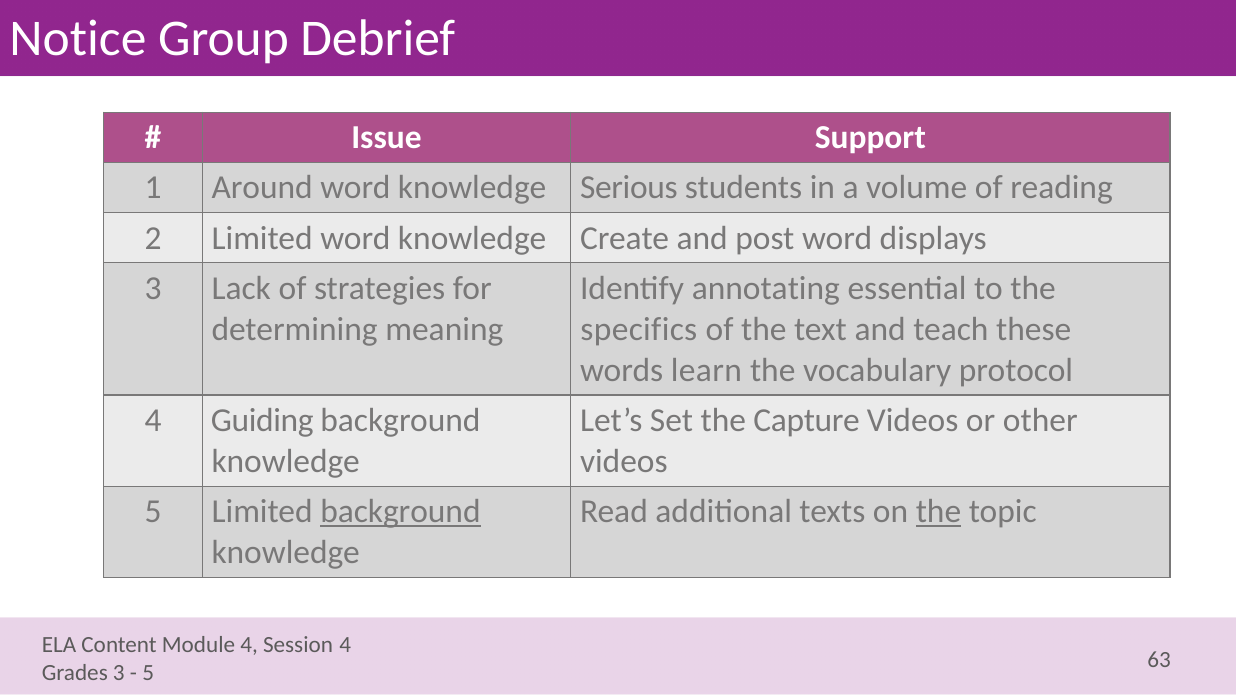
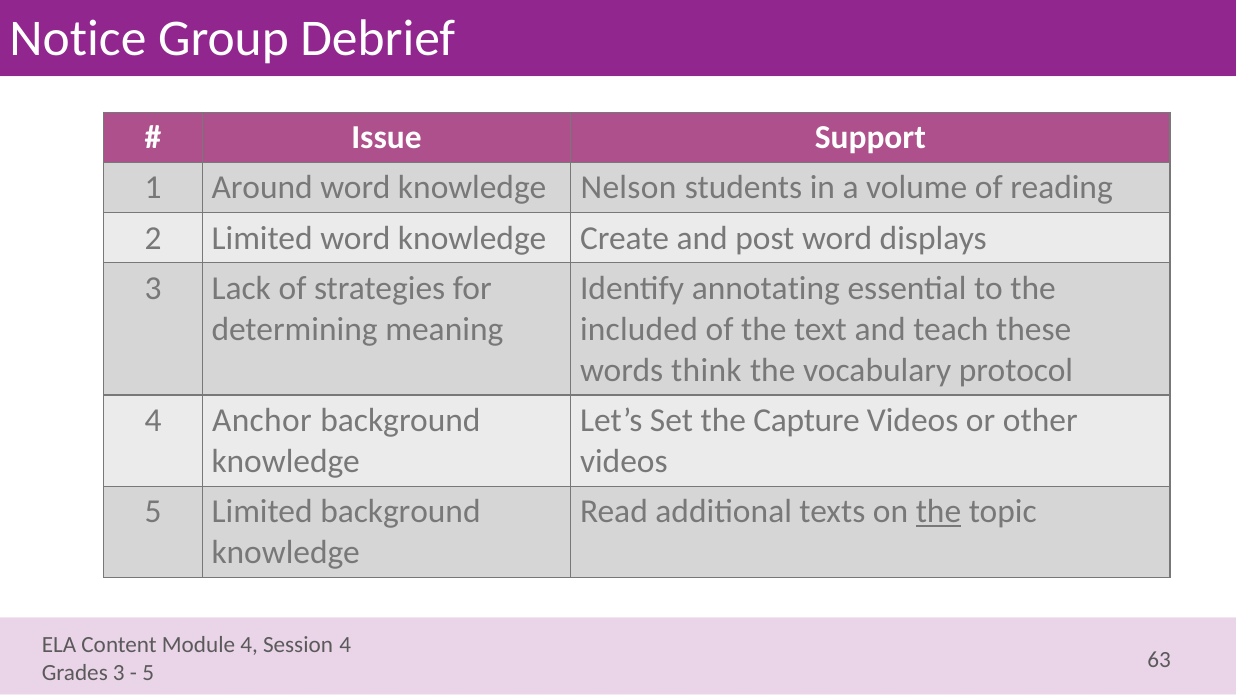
Serious: Serious -> Nelson (629, 188)
specifics: specifics -> included (639, 329)
learn: learn -> think (706, 370)
Guiding: Guiding -> Anchor (262, 421)
background underline: present -> none (400, 512)
